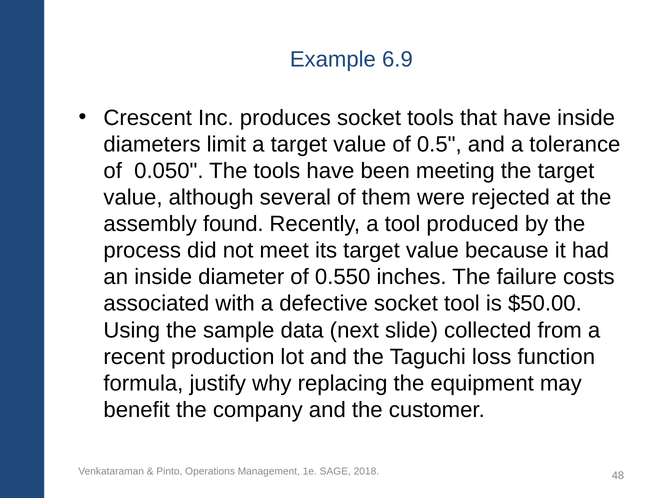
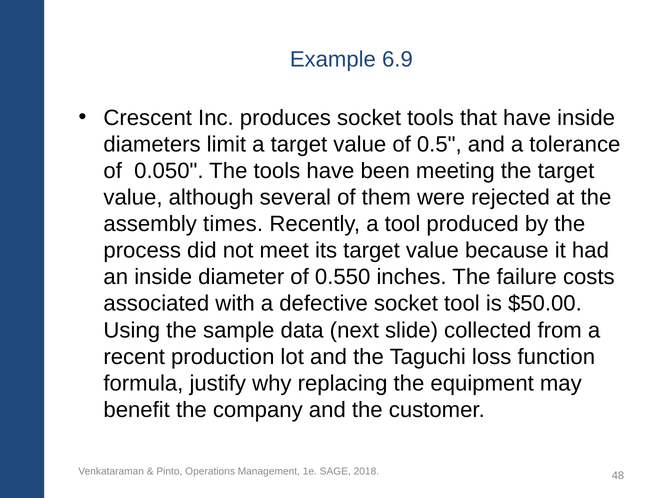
found: found -> times (233, 224)
